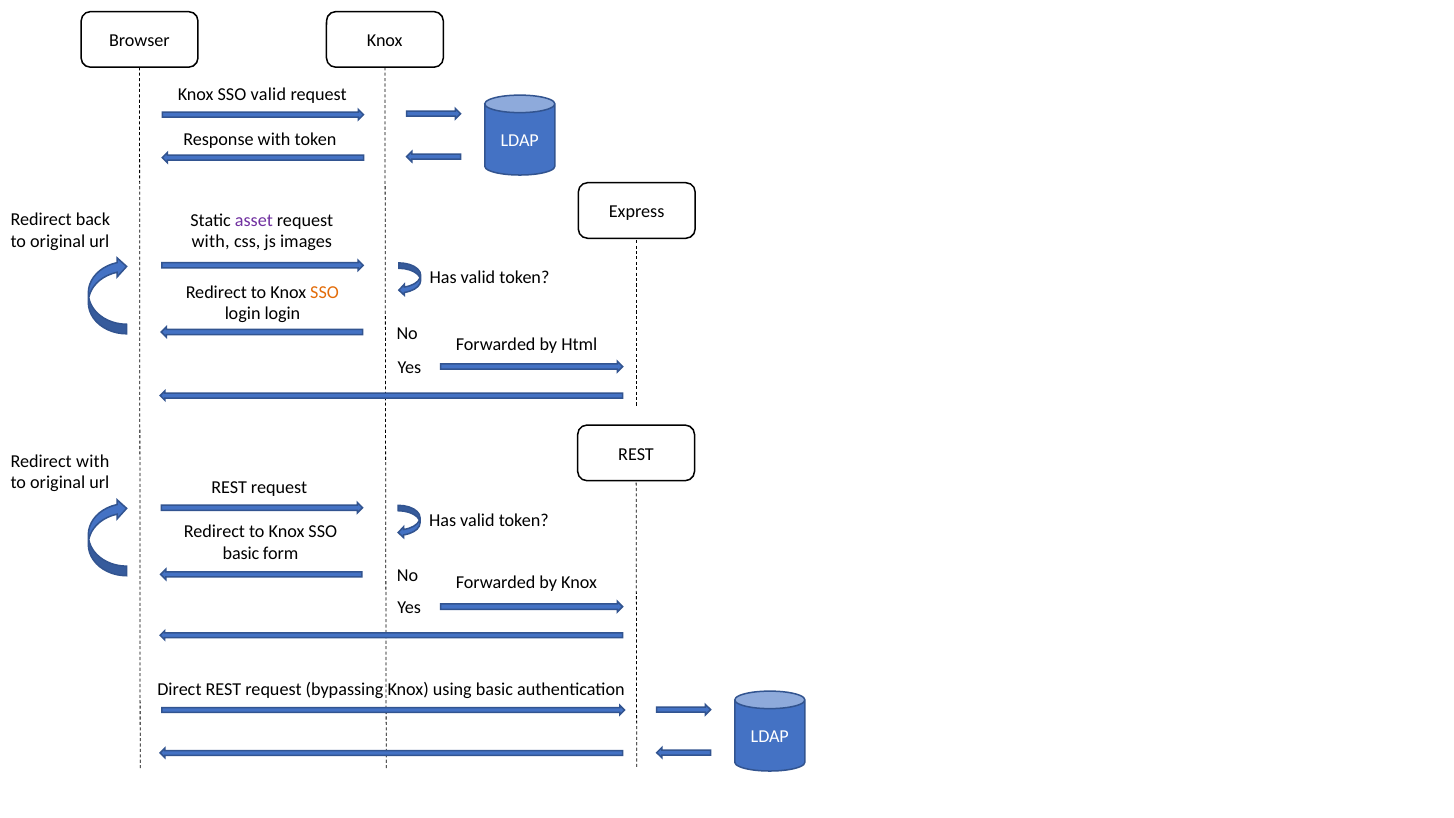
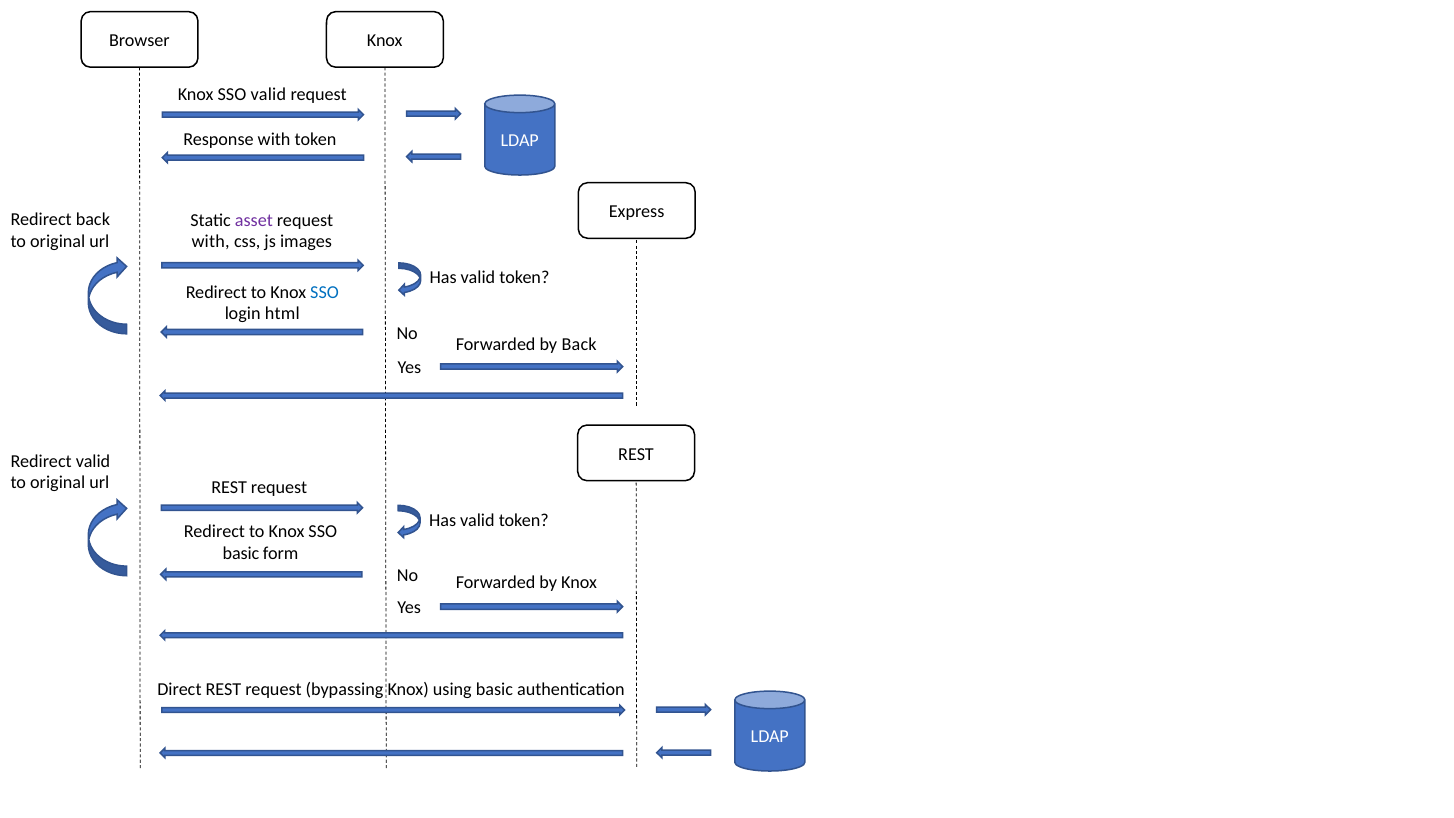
SSO colour: orange -> blue (325, 292)
login login: login -> html (282, 314)
by Html: Html -> Back (579, 344)
Redirect with: with -> valid (93, 461)
